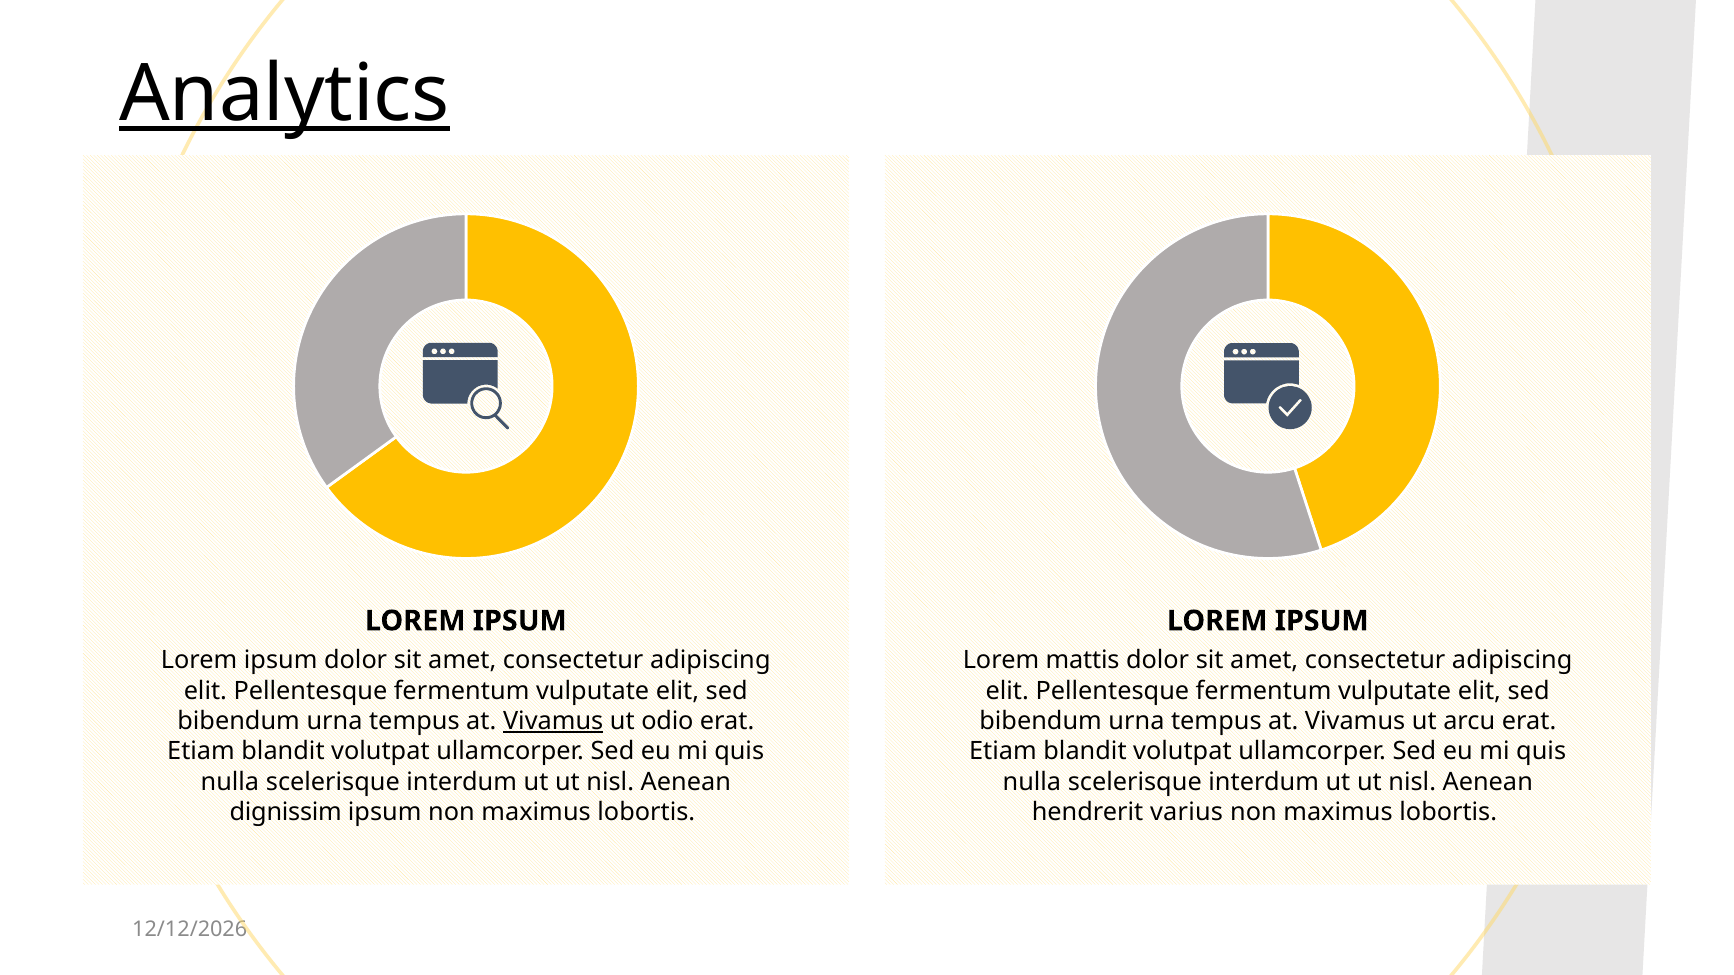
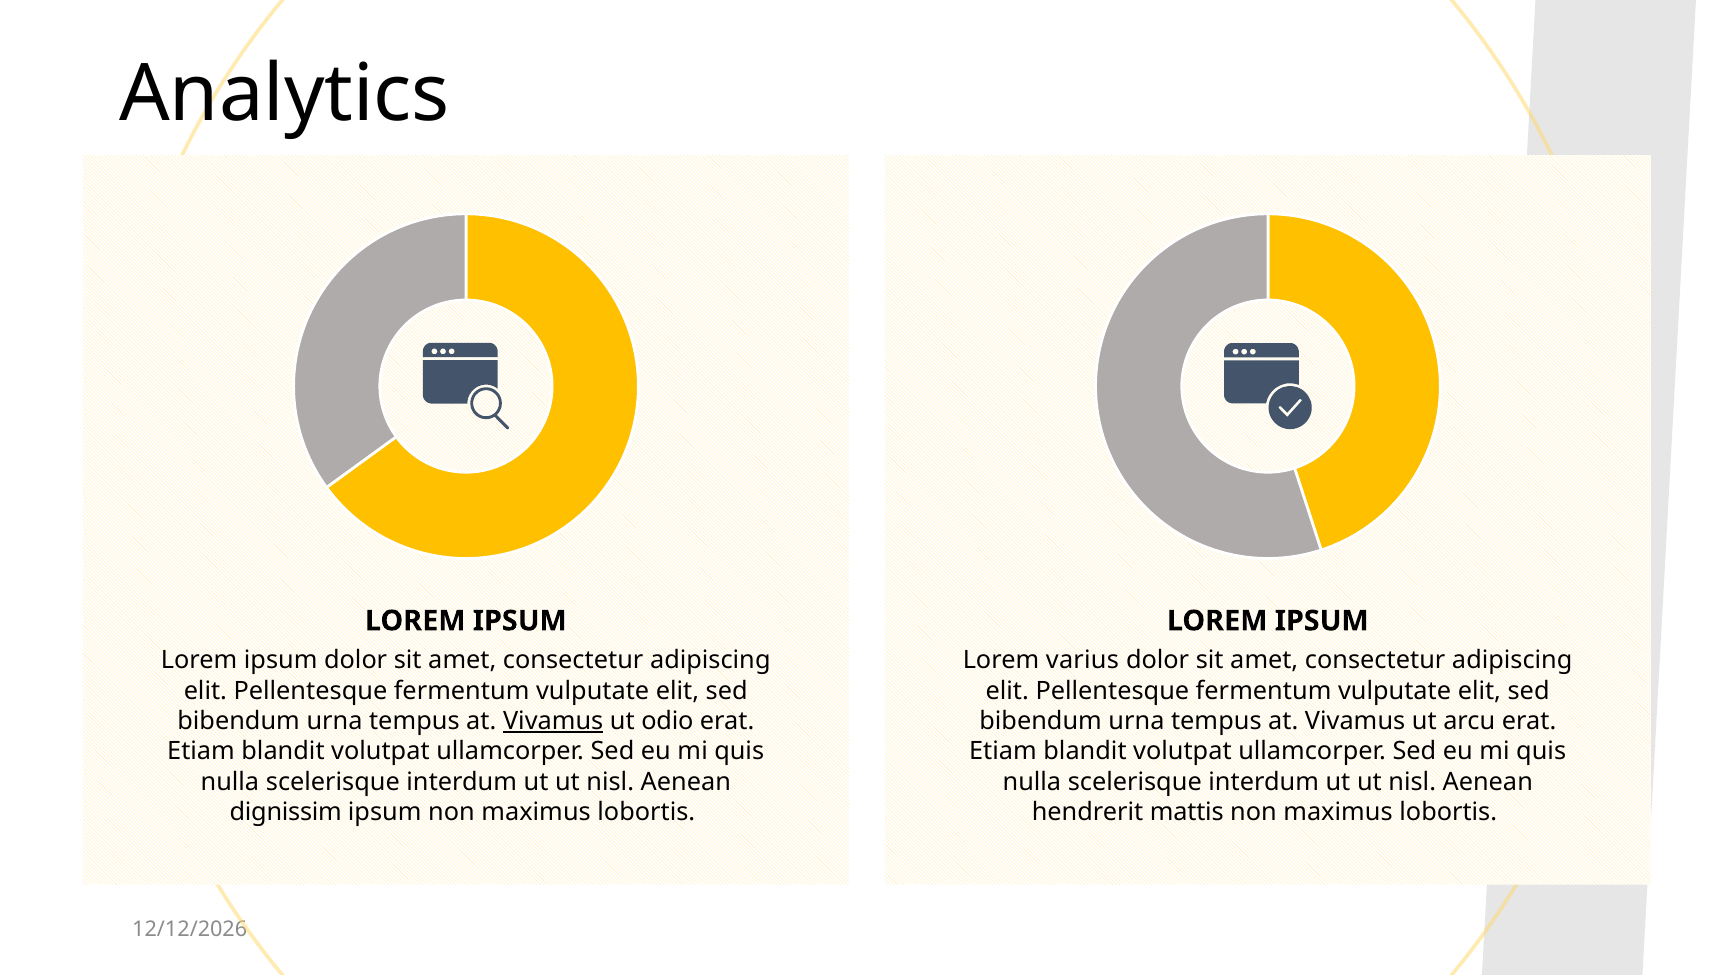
Analytics underline: present -> none (285, 94)
mattis: mattis -> varius (1082, 661)
varius: varius -> mattis (1187, 812)
